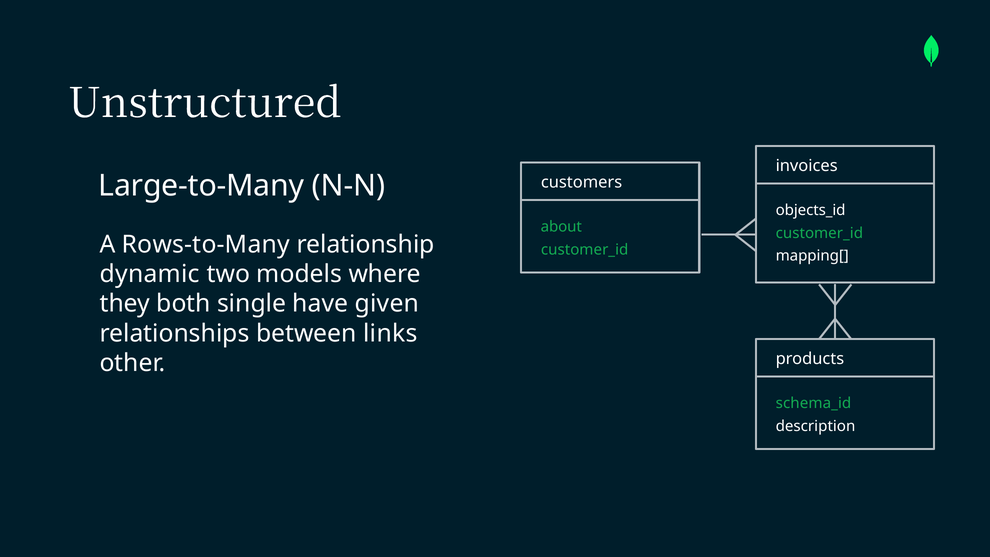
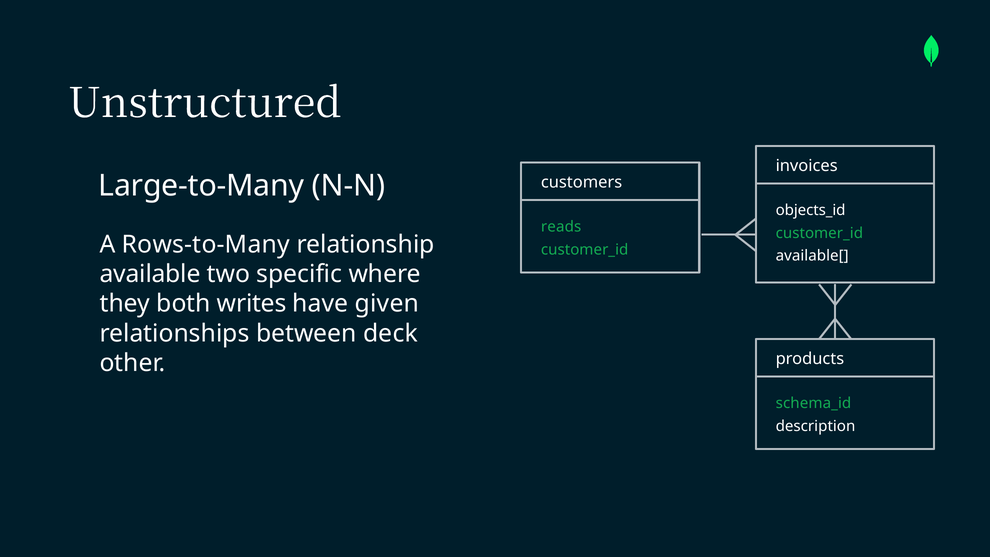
about: about -> reads (561, 227)
mapping[: mapping[ -> available[ (812, 256)
dynamic: dynamic -> available (150, 274)
models: models -> specific (299, 274)
single: single -> writes (252, 304)
links: links -> deck (390, 333)
